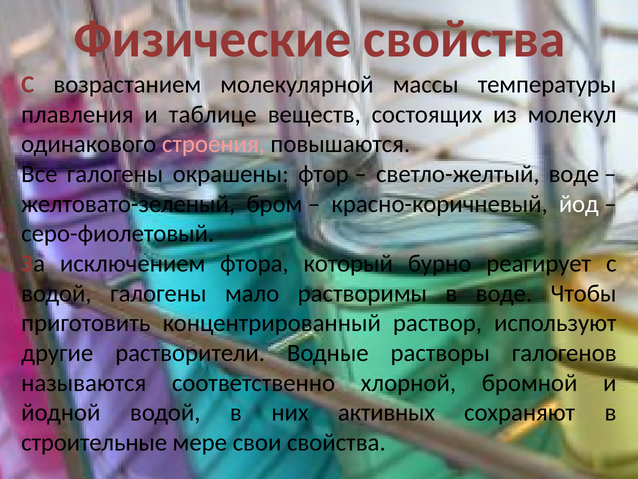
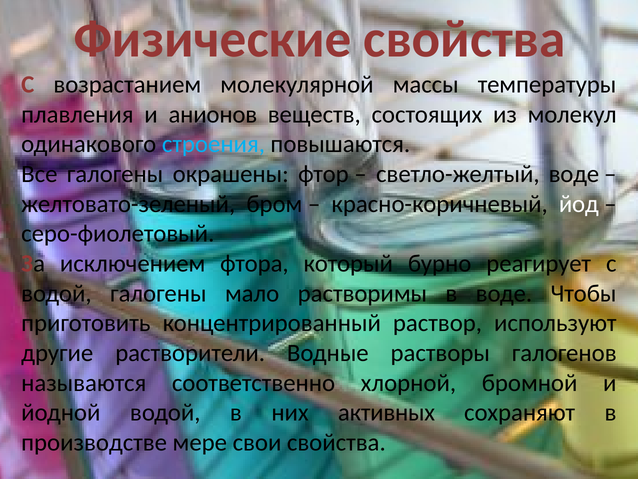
таблице: таблице -> анионов (213, 114)
строения colour: pink -> light blue (213, 144)
строительные: строительные -> производстве (94, 442)
